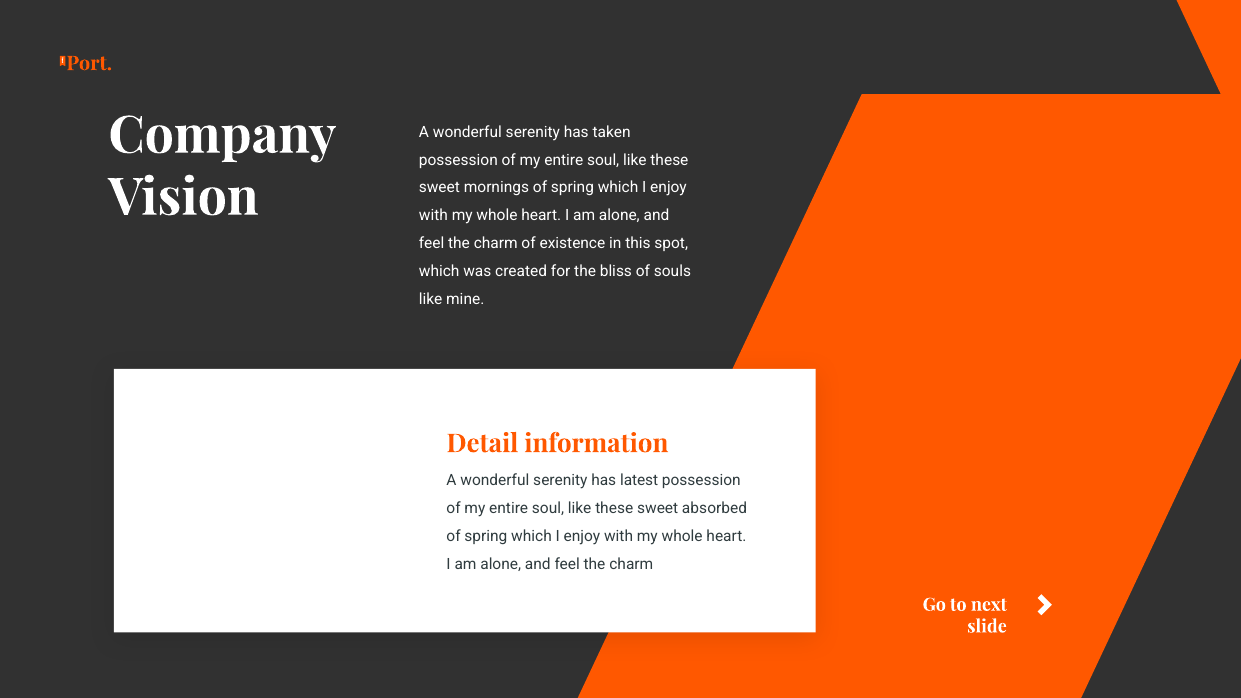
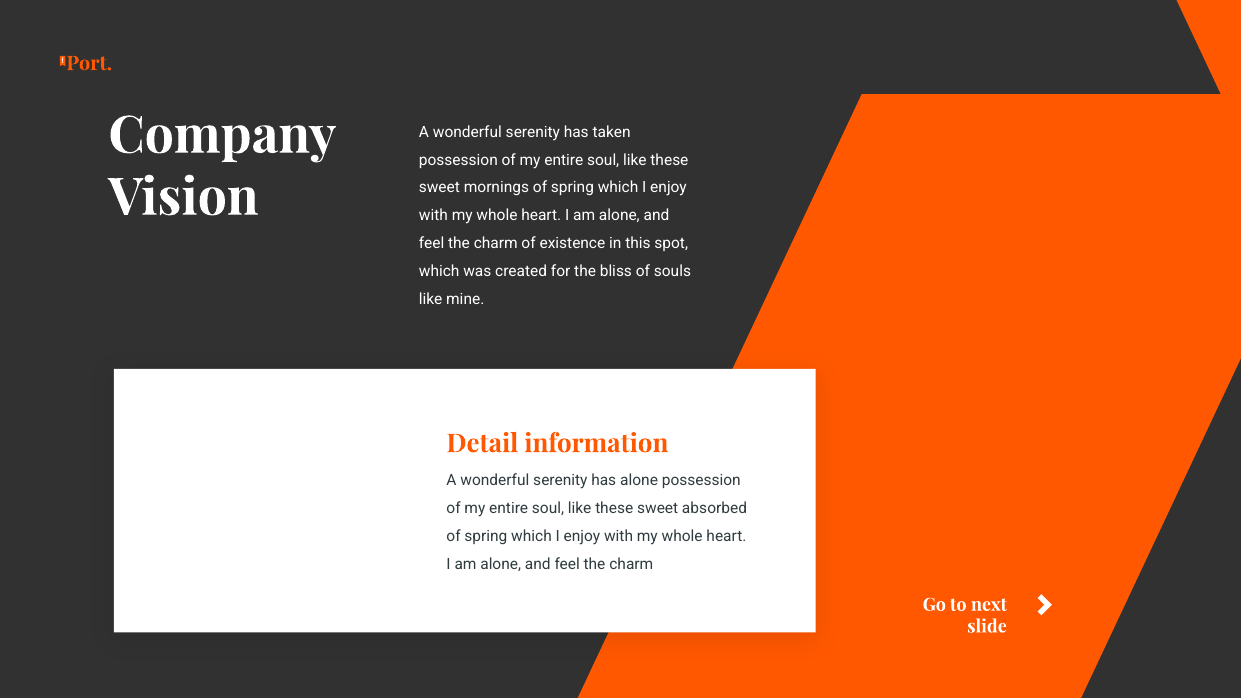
has latest: latest -> alone (639, 481)
